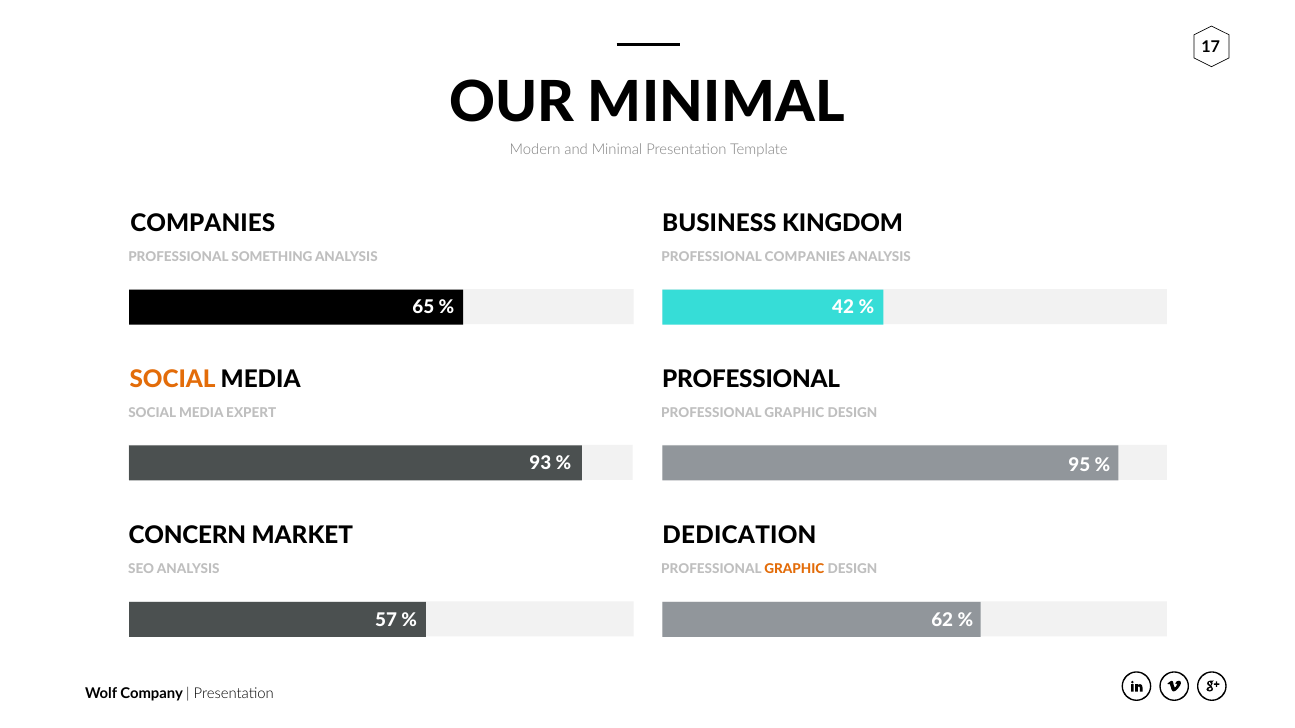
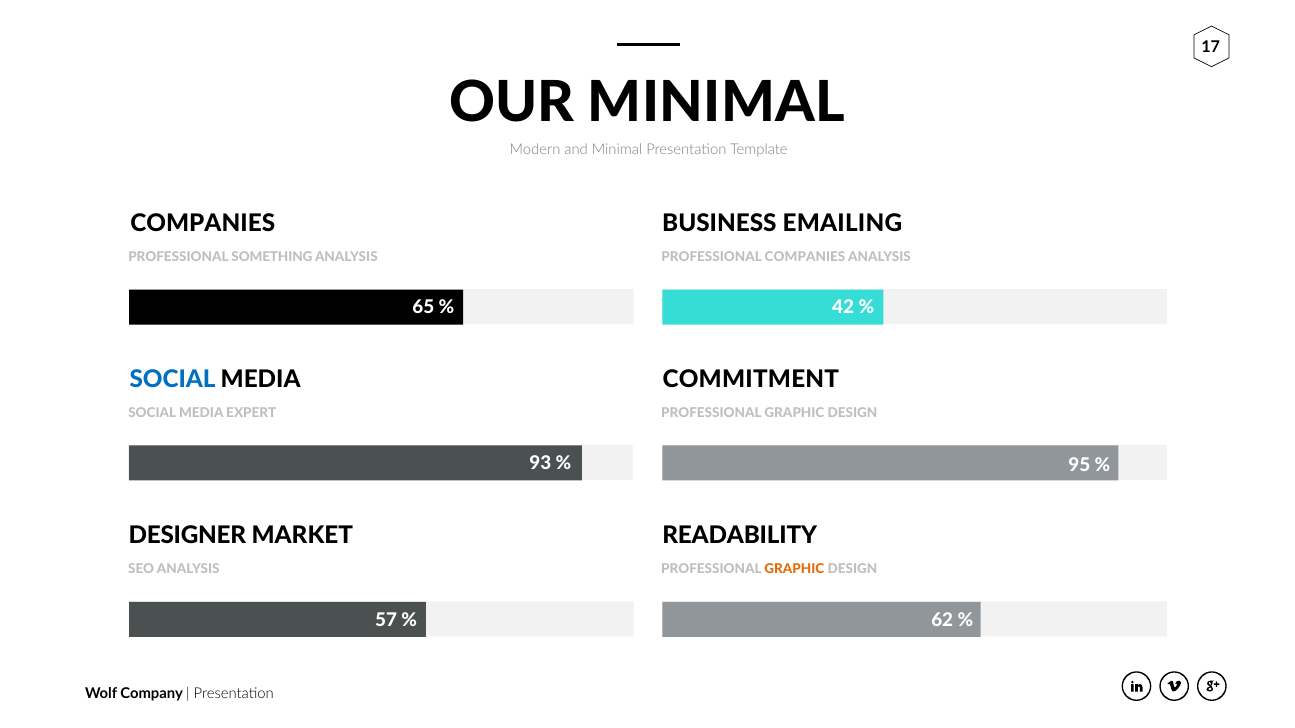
KINGDOM: KINGDOM -> EMAILING (842, 224)
SOCIAL colour: orange -> blue (173, 380)
PROFESSIONAL: PROFESSIONAL -> COMMITMENT (751, 380)
CONCERN: CONCERN -> DESIGNER (187, 536)
DEDICATION: DEDICATION -> READABILITY (740, 536)
